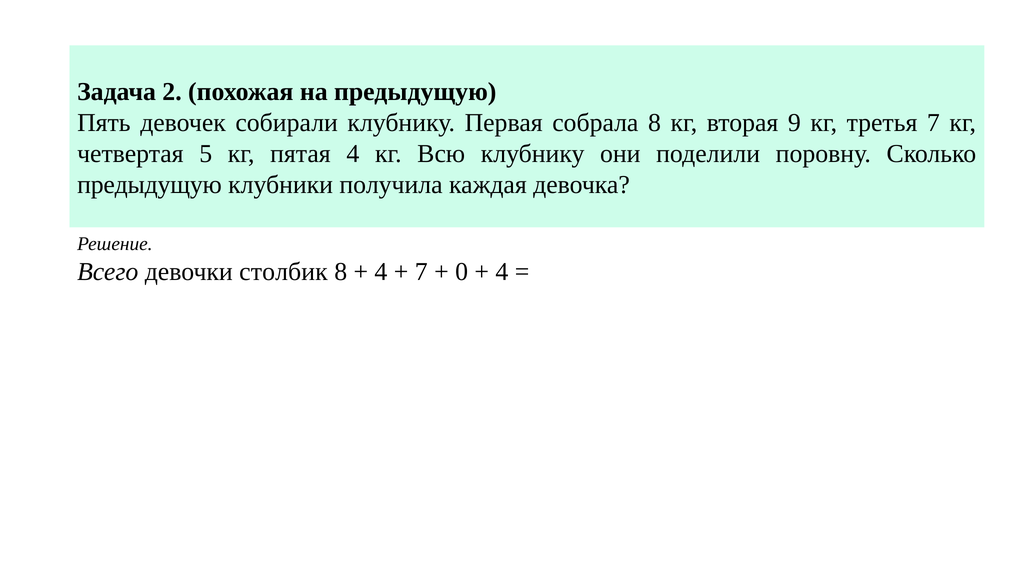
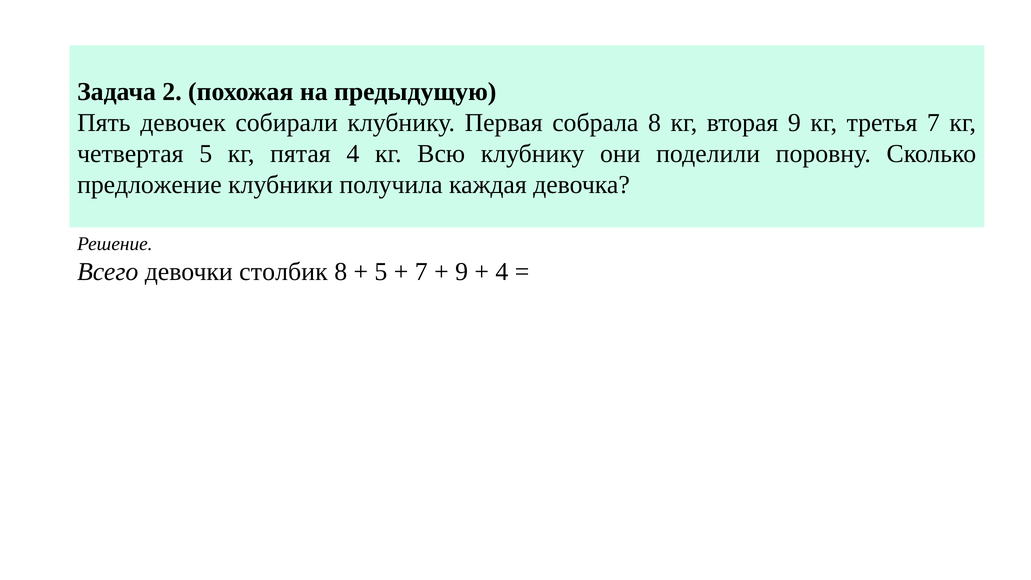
предыдущую: предыдущую -> предложение (149, 185)
4: 4 -> 5 (381, 272)
0: 0 -> 9 (462, 272)
